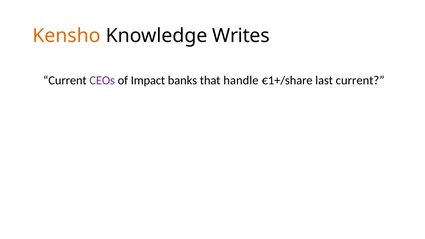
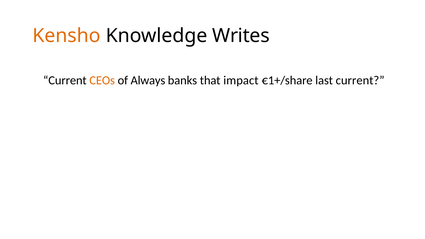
CEOs colour: purple -> orange (102, 80)
Impact: Impact -> Always (148, 80)
handle: handle -> impact (241, 80)
